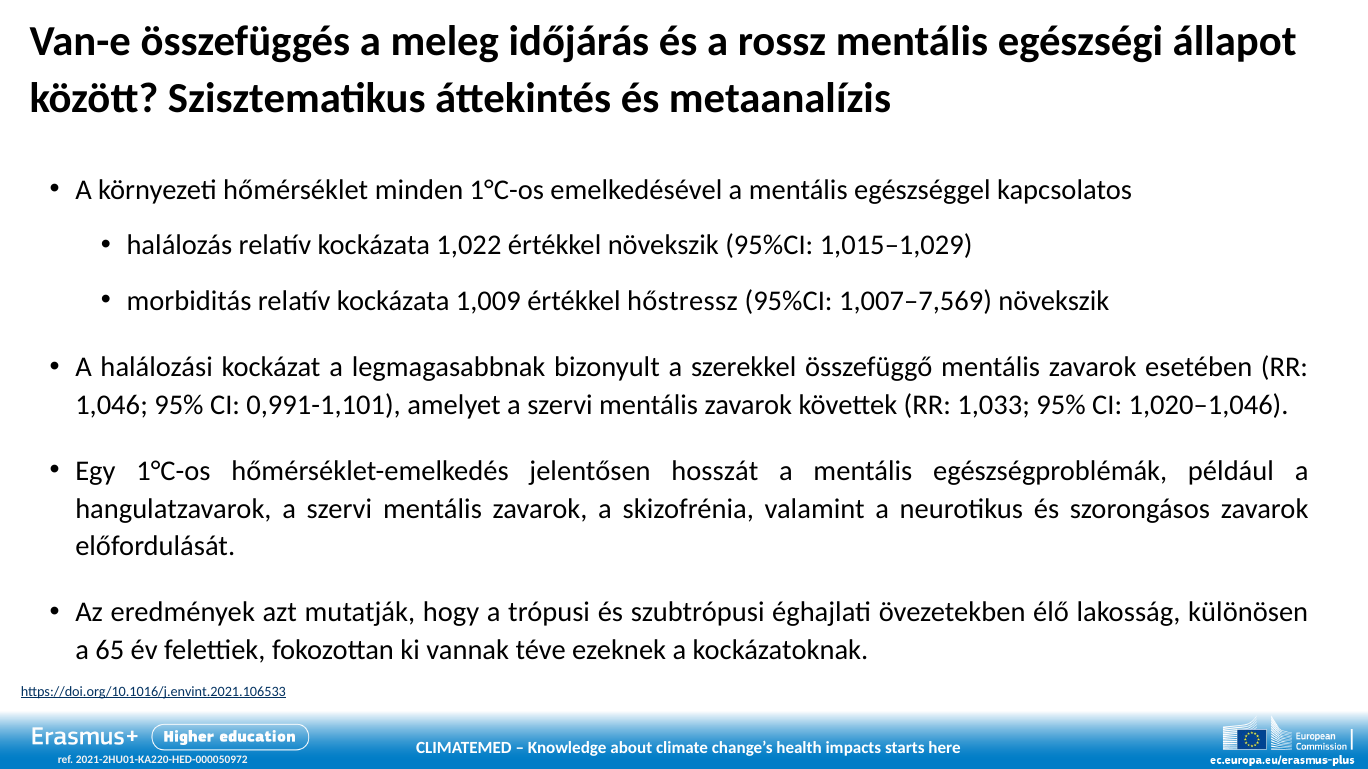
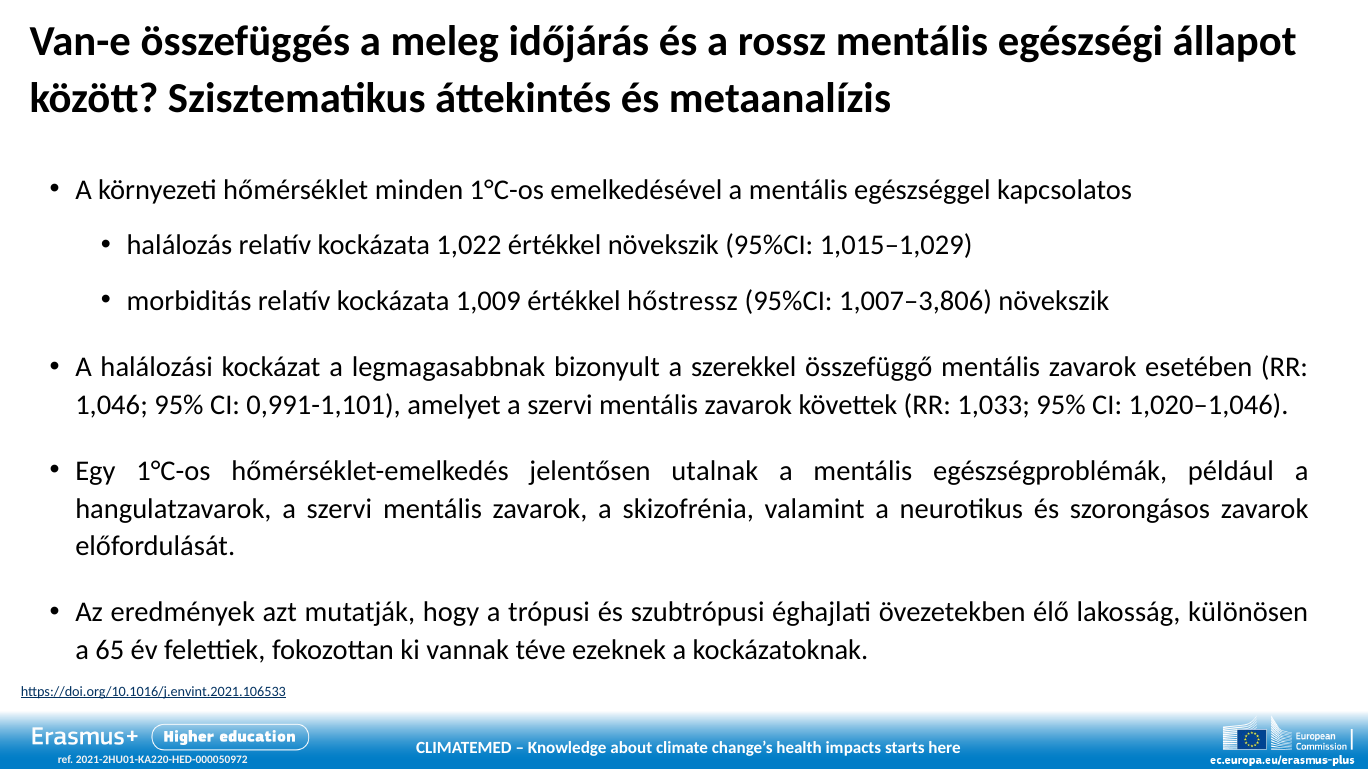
1,007–7,569: 1,007–7,569 -> 1,007–3,806 (916, 301)
hosszát: hosszát -> utalnak (715, 471)
